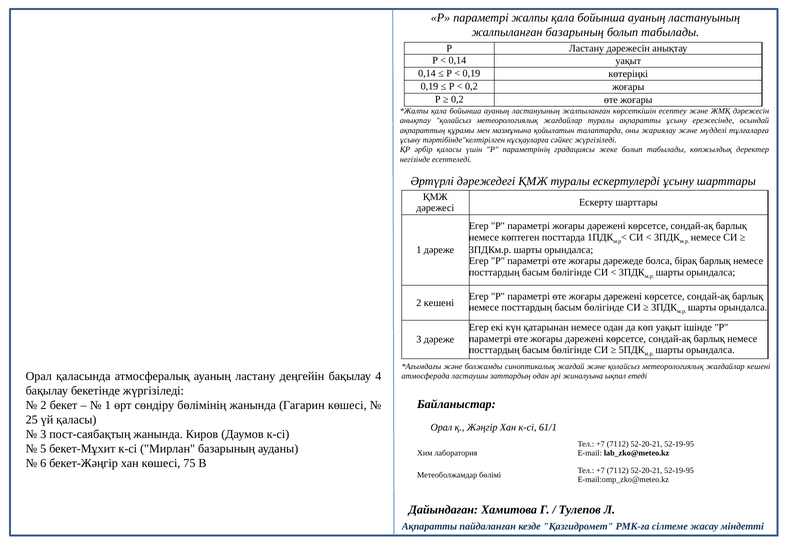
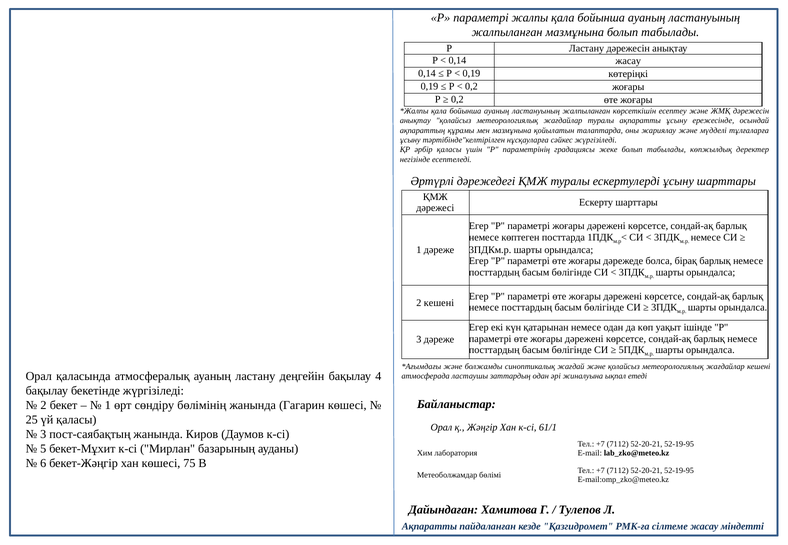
жалпыланған базарының: базарының -> мазмұнына (575, 32)
0,14 уақыт: уақыт -> жасау (628, 61)
